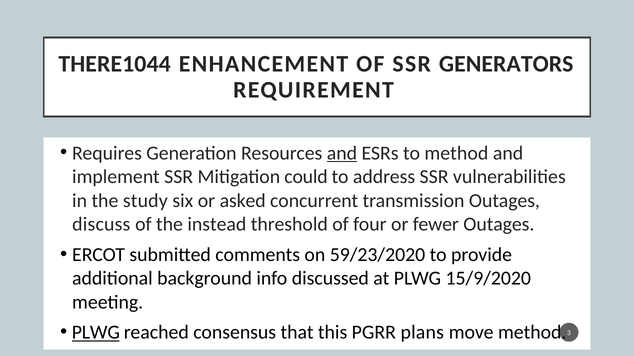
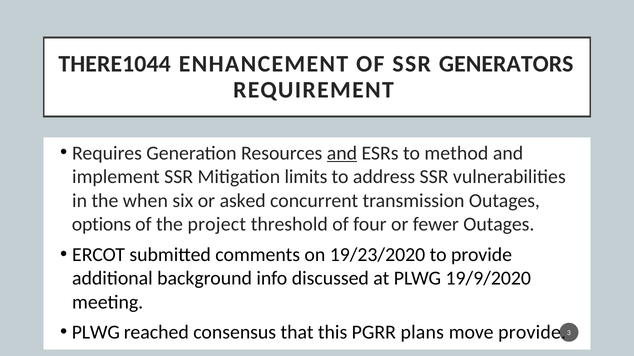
could: could -> limits (306, 177)
study: study -> when (145, 201)
discuss: discuss -> options (101, 225)
instead: instead -> project (217, 225)
59/23/2020: 59/23/2020 -> 19/23/2020 (377, 255)
15/9/2020: 15/9/2020 -> 19/9/2020 (488, 279)
PLWG underline: present -> none (96, 333)
move method: method -> provide (532, 333)
